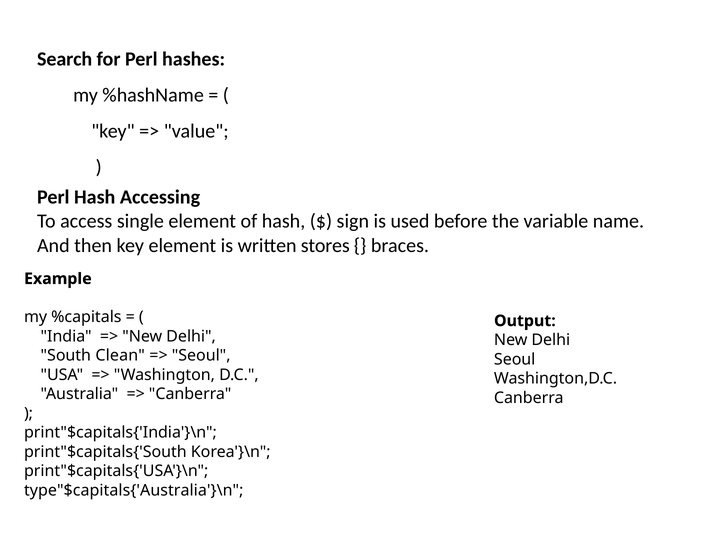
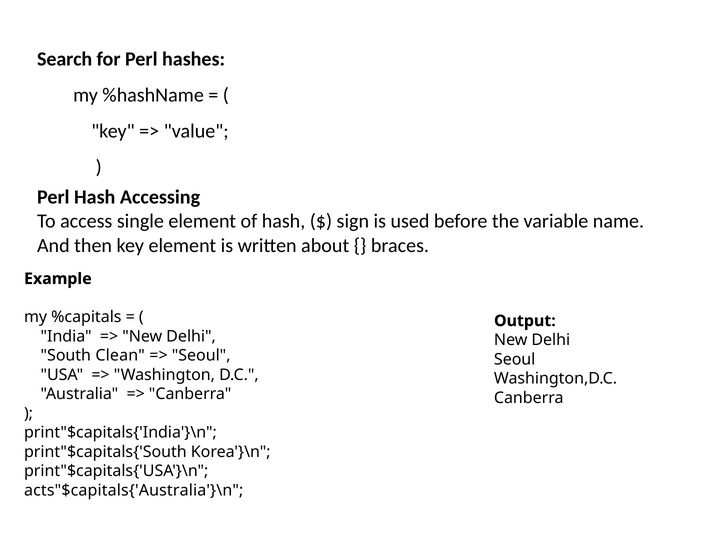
stores: stores -> about (325, 245)
type"$capitals{'Australia'}\n: type"$capitals{'Australia'}\n -> acts"$capitals{'Australia'}\n (134, 490)
